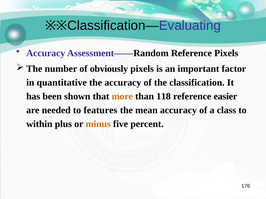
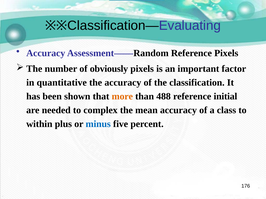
118: 118 -> 488 (164, 97)
easier: easier -> initial (225, 97)
features: features -> complex (101, 110)
minus colour: orange -> blue (98, 124)
